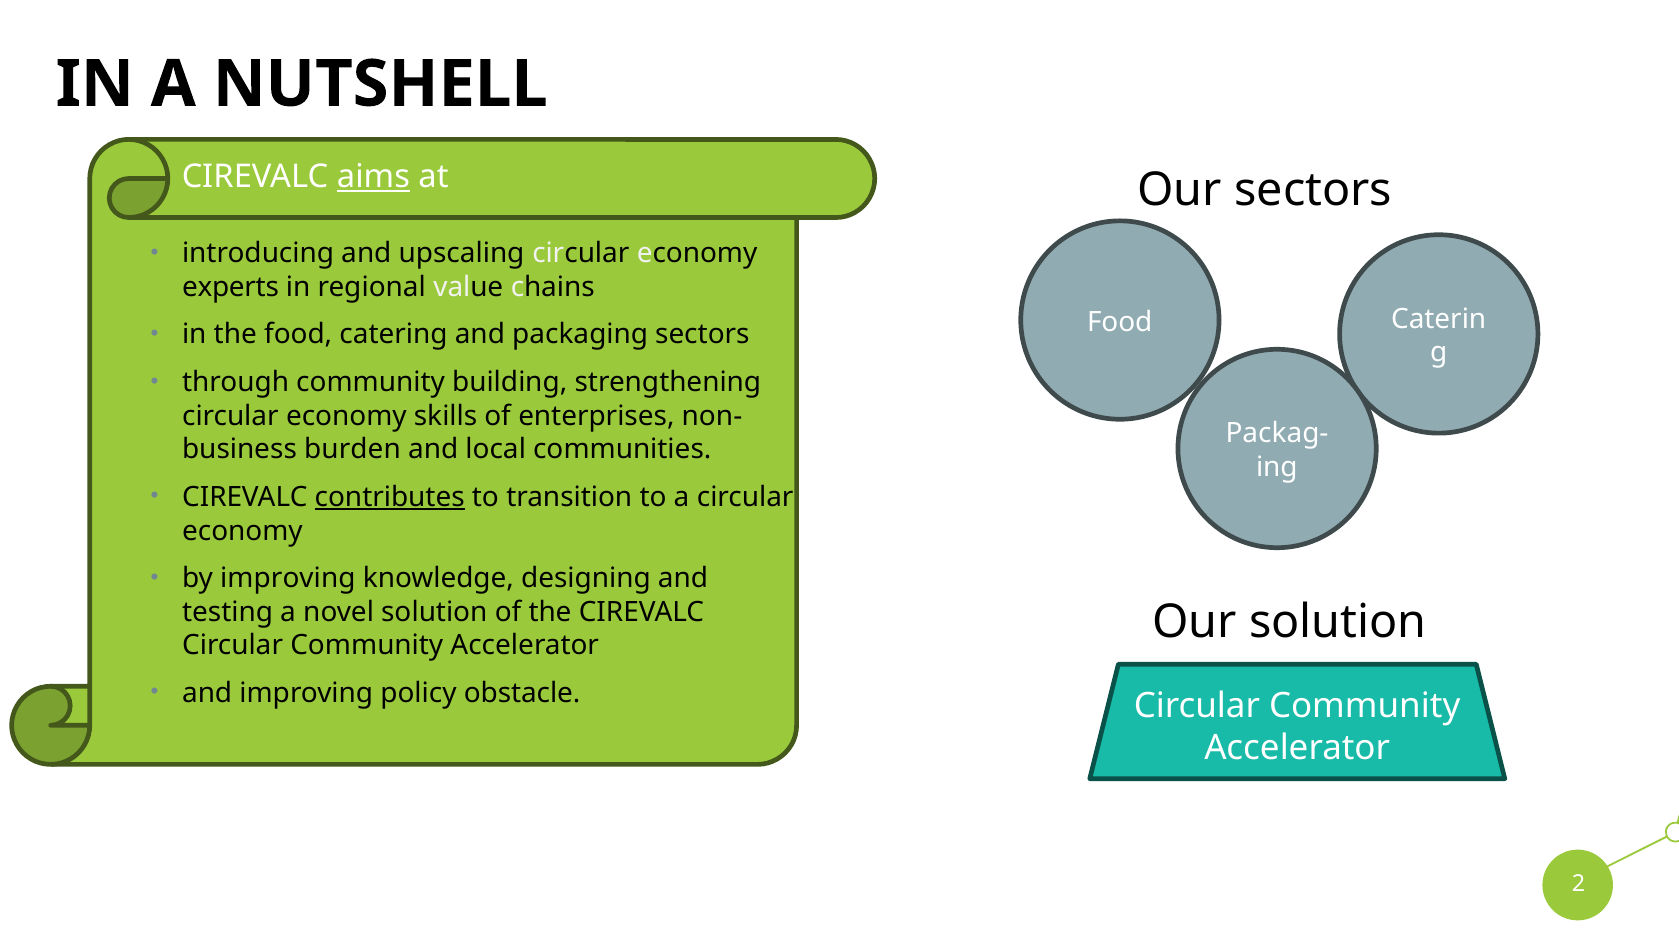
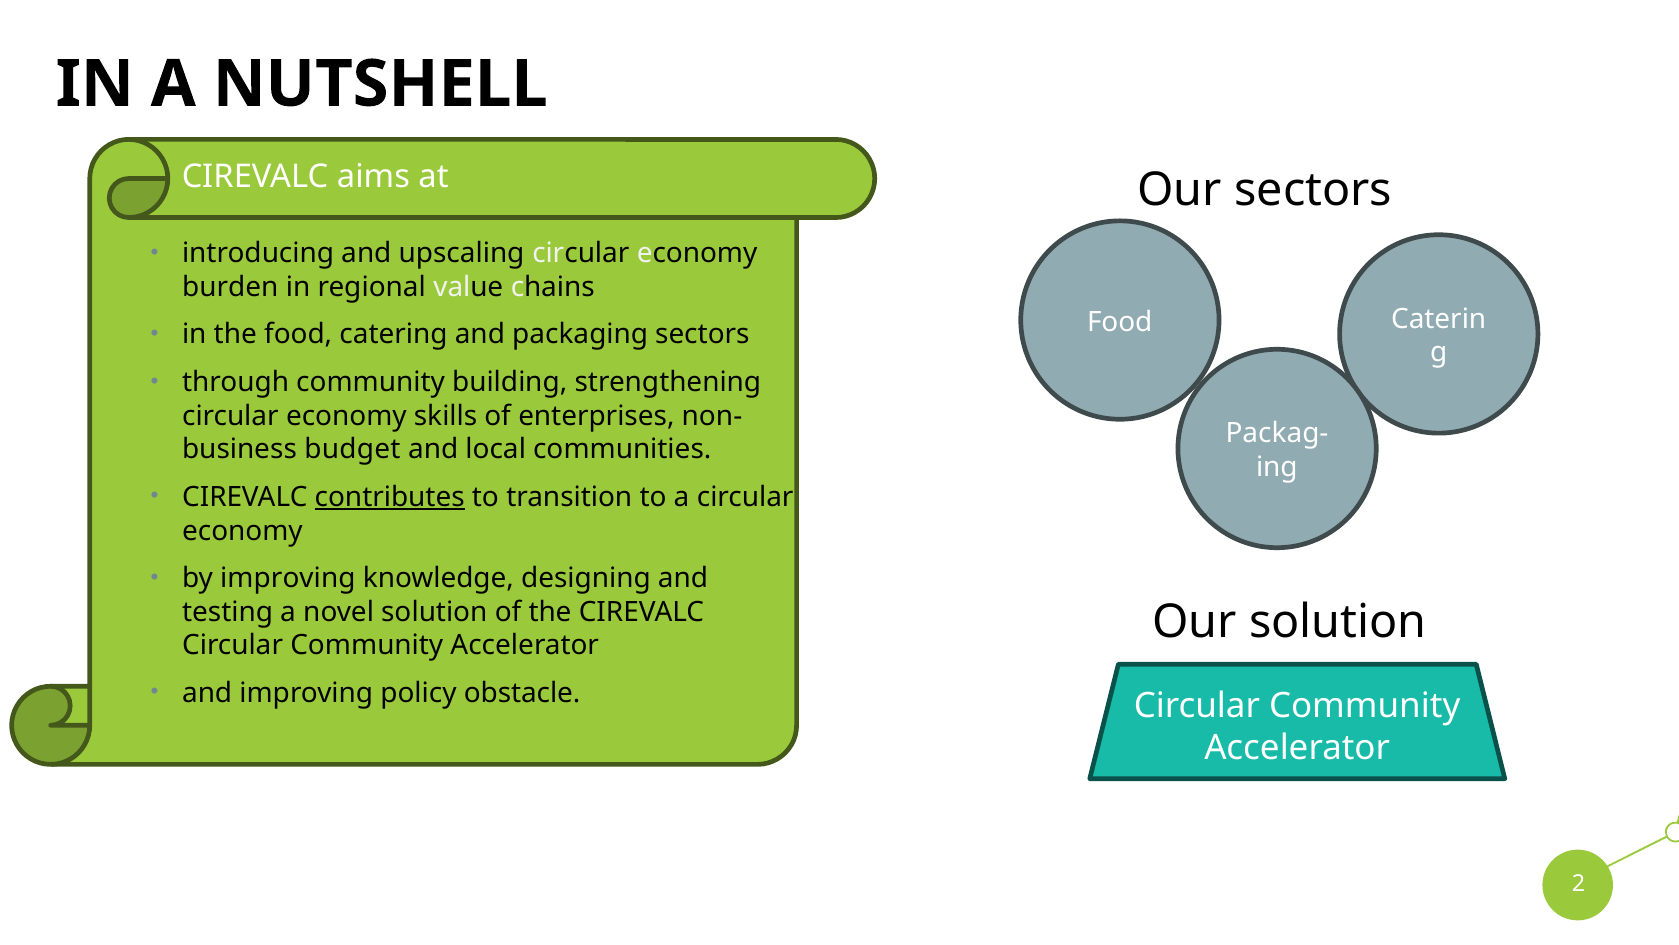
aims underline: present -> none (373, 177)
experts: experts -> burden (230, 287)
burden: burden -> budget (352, 449)
